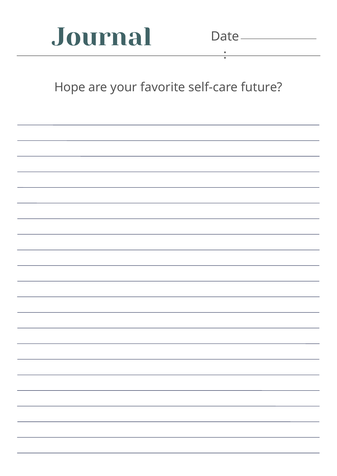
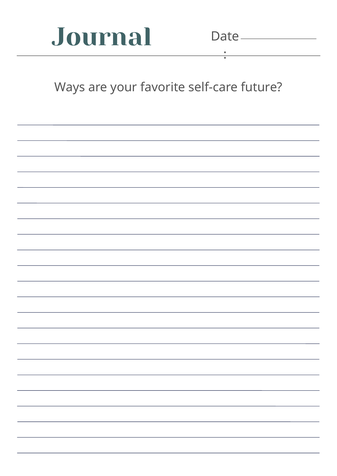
Hope: Hope -> Ways (70, 87)
